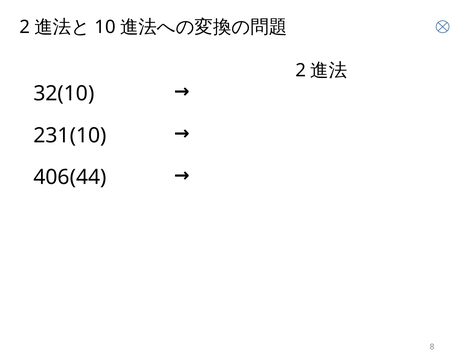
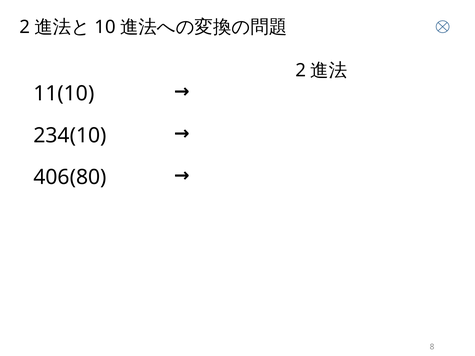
32(10: 32(10 -> 11(10 (64, 93)
231(10: 231(10 -> 234(10 (70, 135)
406(44: 406(44 -> 406(80 (70, 177)
